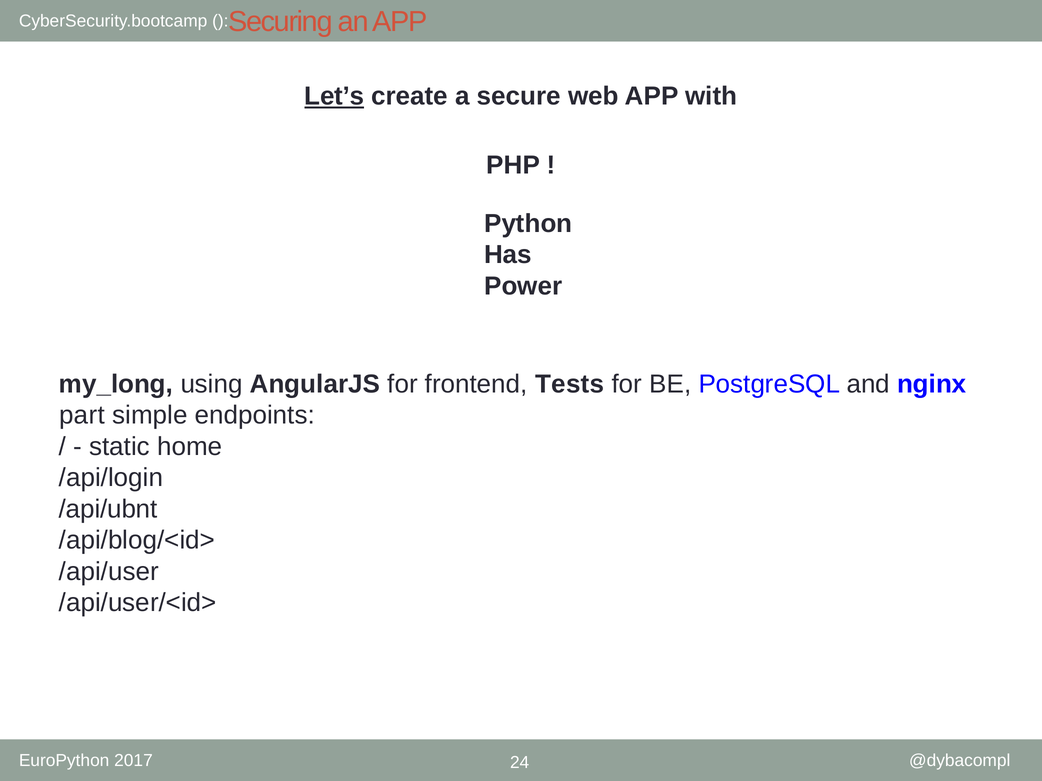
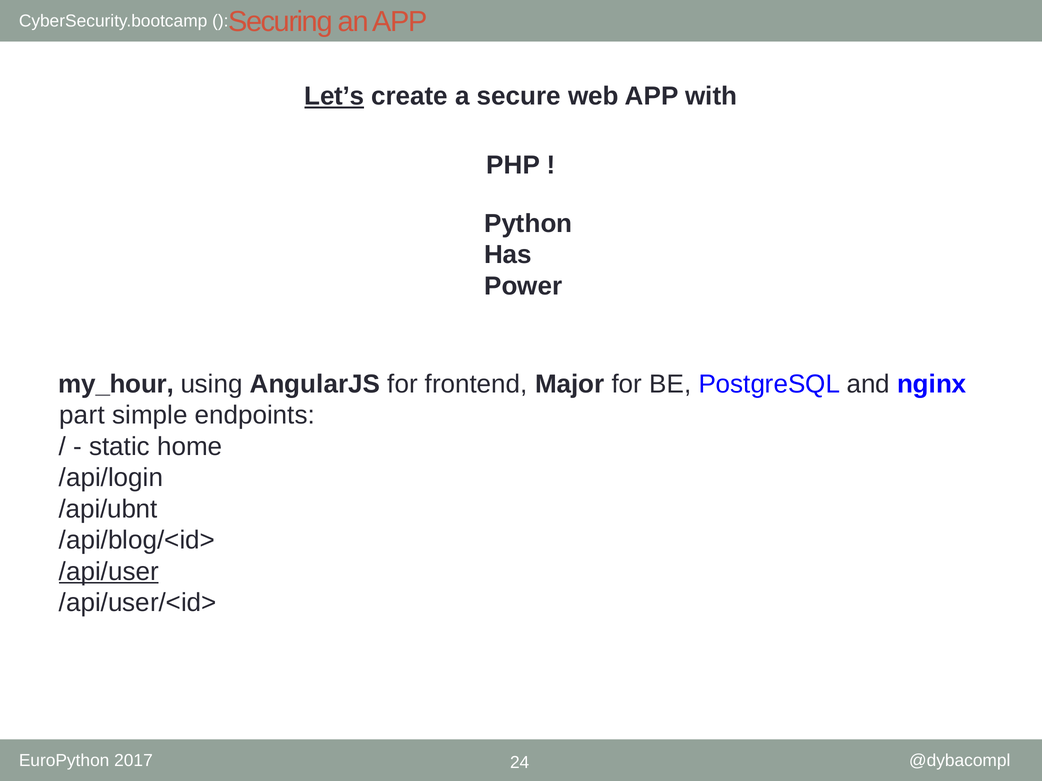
my_long: my_long -> my_hour (116, 384)
Tests: Tests -> Major (570, 384)
/api/user underline: none -> present (109, 572)
